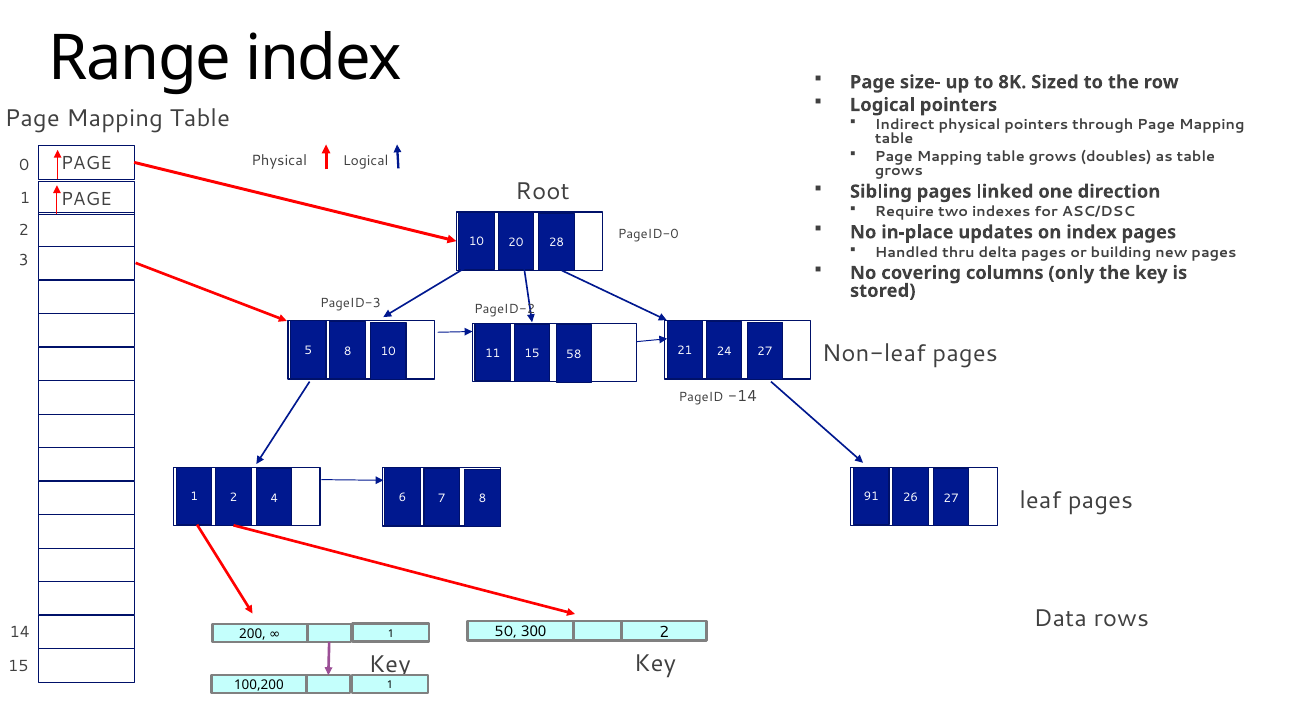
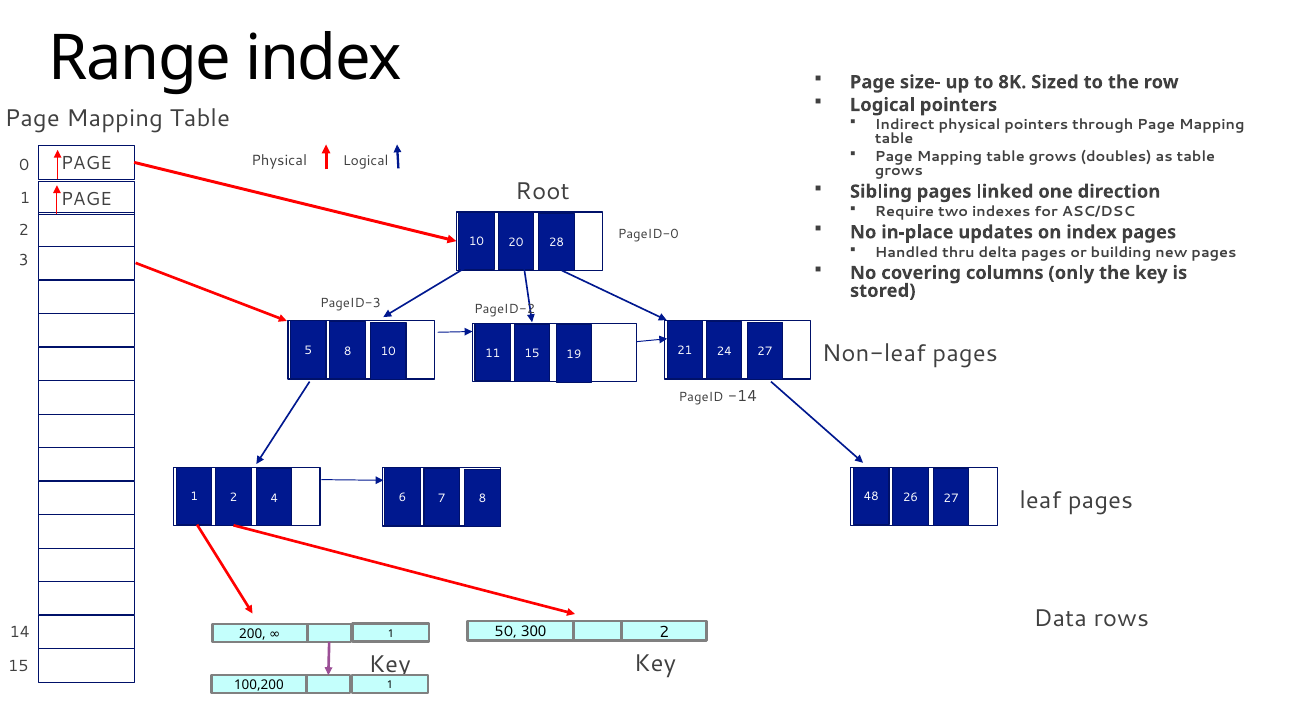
58: 58 -> 19 (574, 355)
91: 91 -> 48 (871, 497)
